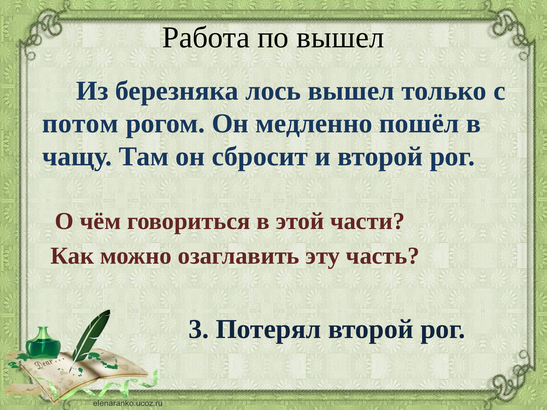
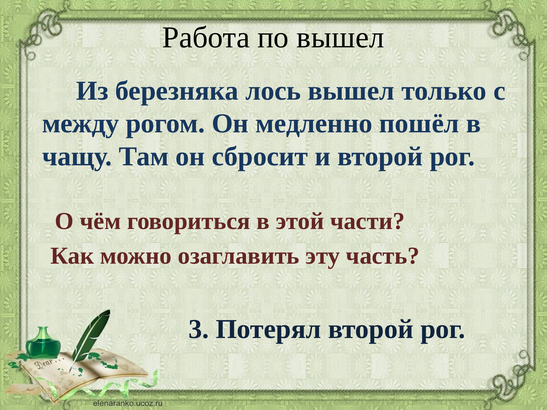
потом: потом -> между (81, 124)
